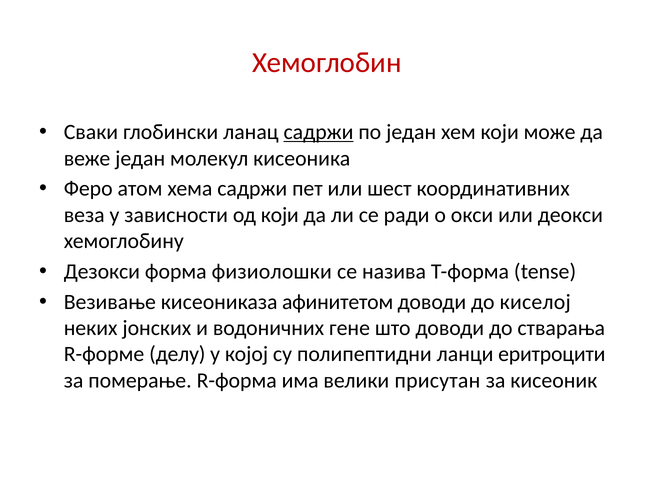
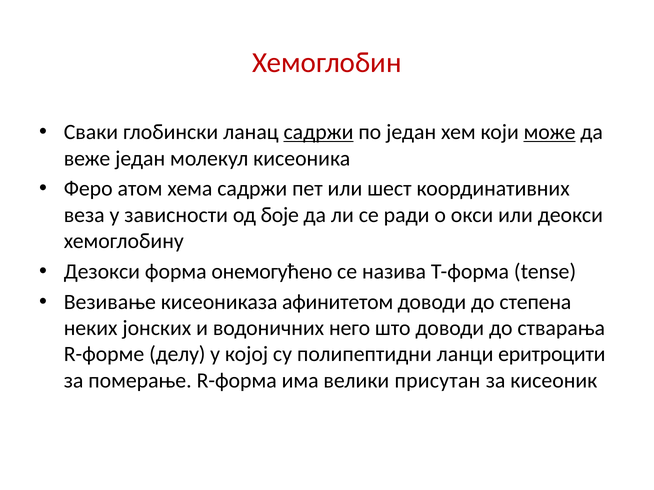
може underline: none -> present (550, 132)
од који: који -> боје (280, 215)
физиолошки: физиолошки -> онемогућено (272, 272)
киселој: киселој -> степена (535, 302)
гене: гене -> него (350, 329)
